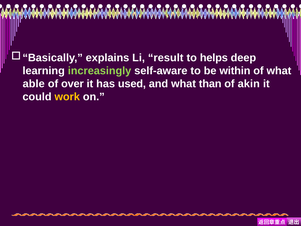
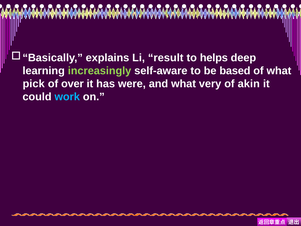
within: within -> based (235, 71)
able: able -> pick (34, 84)
used: used -> were (132, 84)
than: than -> very (210, 84)
work colour: yellow -> light blue (67, 97)
